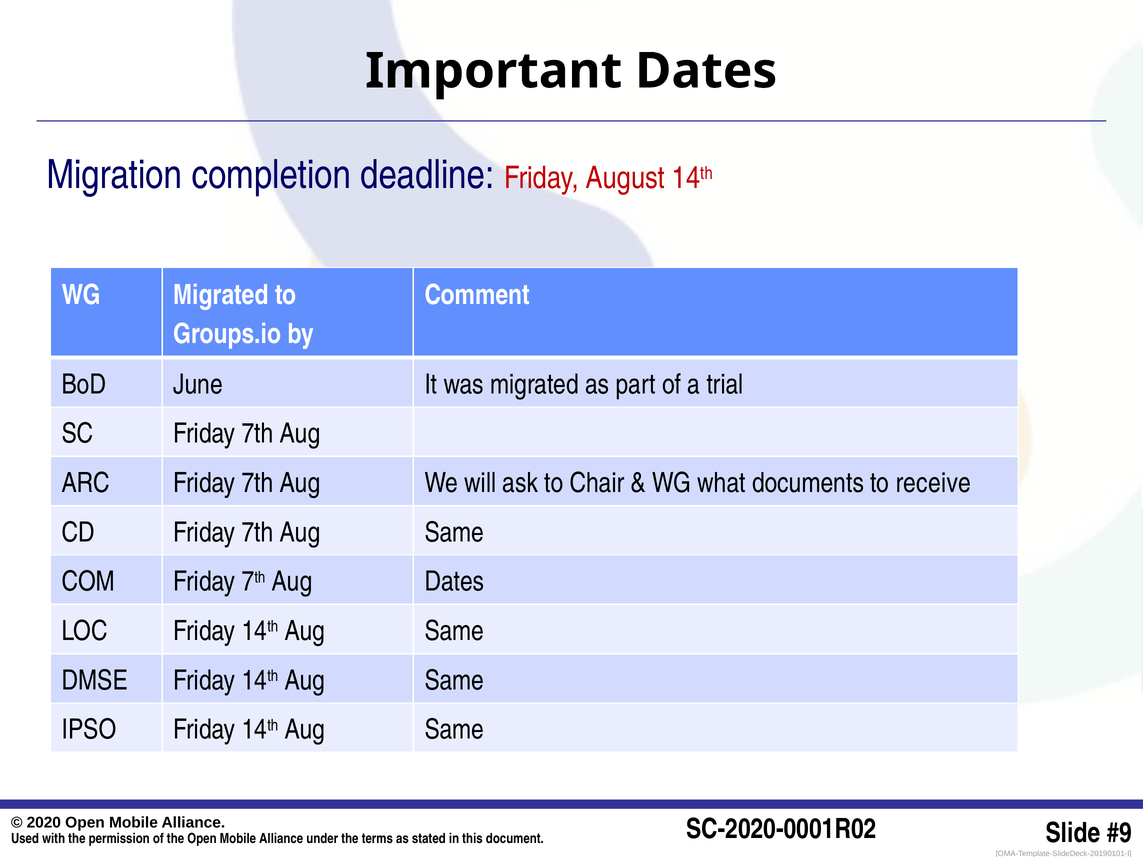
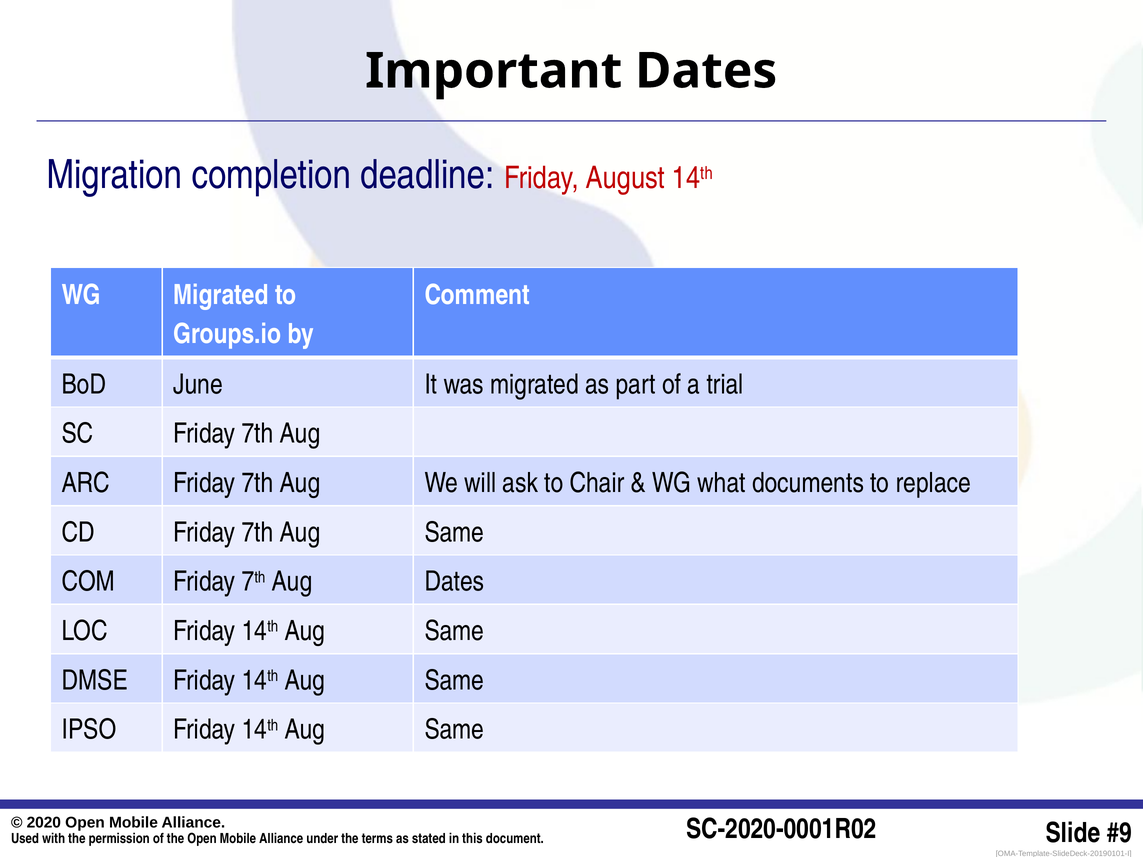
receive: receive -> replace (933, 483)
